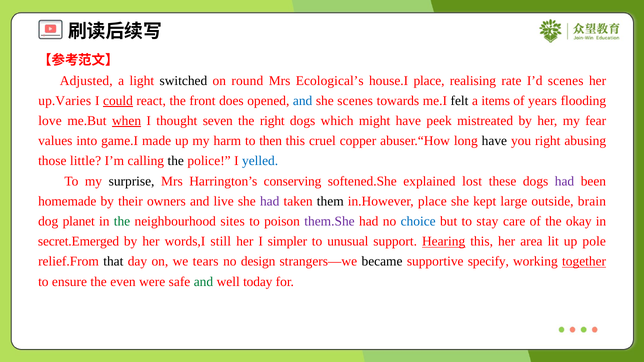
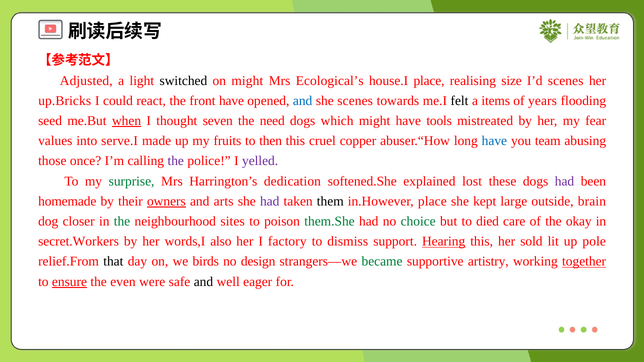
on round: round -> might (247, 81)
rate: rate -> size (512, 81)
up.Varies: up.Varies -> up.Bricks (65, 101)
could underline: present -> none (118, 101)
front does: does -> have (231, 101)
love: love -> seed (50, 121)
the right: right -> need (272, 121)
peek: peek -> tools (439, 121)
game.I: game.I -> serve.I (120, 141)
harm: harm -> fruits (227, 141)
have colour: black -> blue (494, 141)
you right: right -> team (548, 141)
little: little -> once (86, 161)
the colour: black -> purple (176, 161)
yelled colour: blue -> purple (260, 161)
surprise colour: black -> green (132, 181)
conserving: conserving -> dedication (292, 181)
owners underline: none -> present (166, 201)
live: live -> arts (224, 201)
planet: planet -> closer (79, 221)
them.She colour: purple -> green (330, 221)
choice colour: blue -> green (418, 221)
stay: stay -> died (488, 221)
secret.Emerged: secret.Emerged -> secret.Workers (78, 242)
still: still -> also (221, 242)
simpler: simpler -> factory (287, 242)
unusual: unusual -> dismiss (348, 242)
area: area -> sold (531, 242)
tears: tears -> birds (206, 262)
became colour: black -> green (382, 262)
specify: specify -> artistry (488, 262)
ensure underline: none -> present (69, 282)
and colour: green -> black (203, 282)
today: today -> eager (258, 282)
